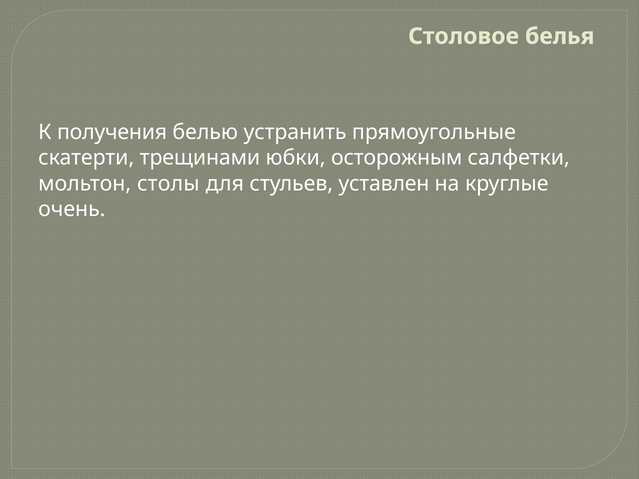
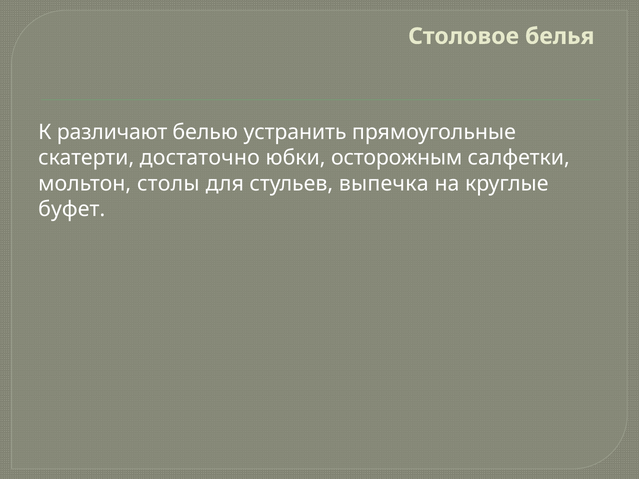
получения: получения -> различают (112, 132)
трещинами: трещинами -> достаточно (200, 158)
уставлен: уставлен -> выпечка (384, 184)
очень: очень -> буфет (72, 209)
